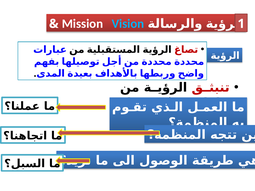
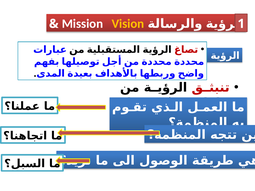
Vision colour: light blue -> yellow (128, 24)
